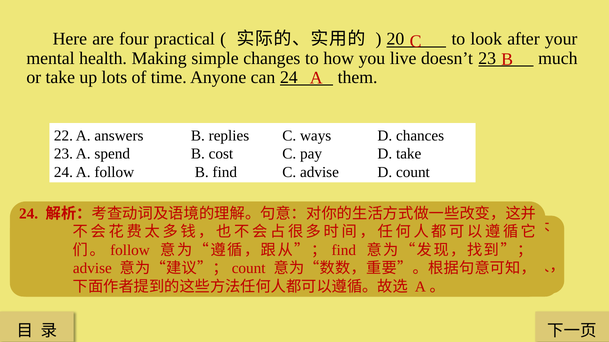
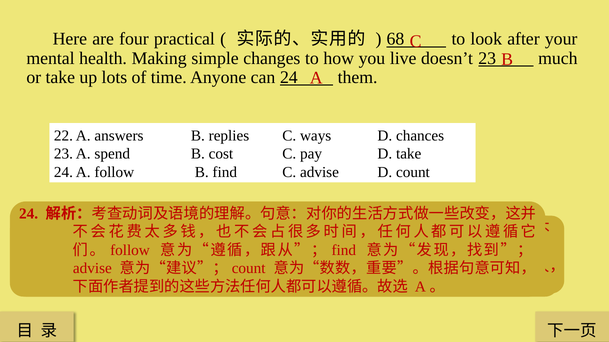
20: 20 -> 68 (395, 39)
